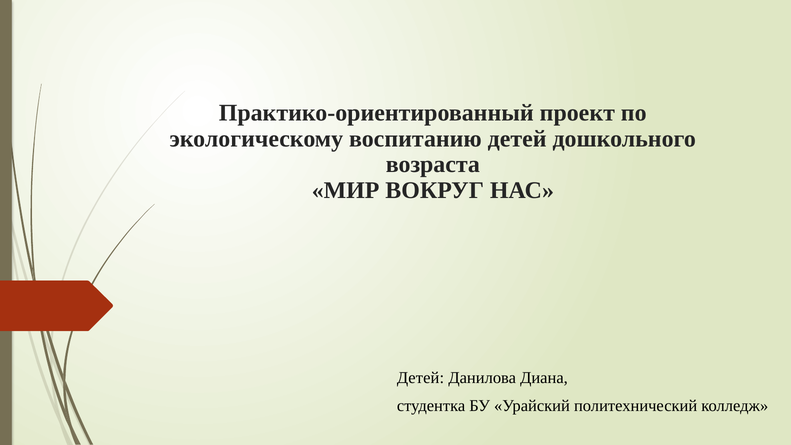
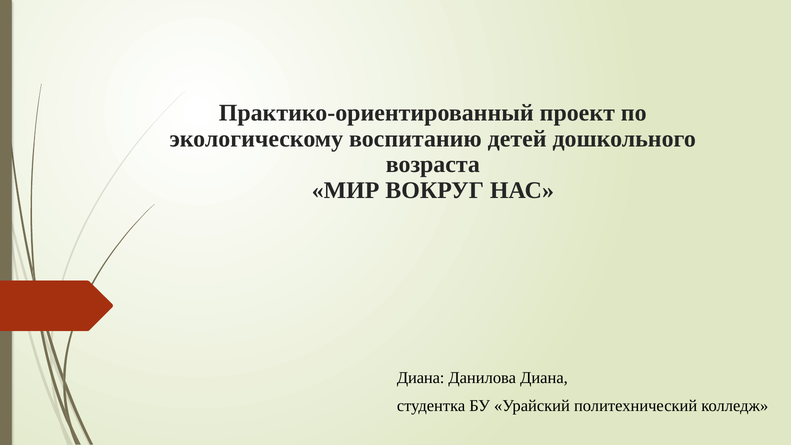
Детей: Детей -> Диана (421, 378)
